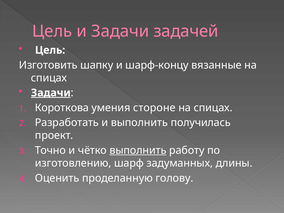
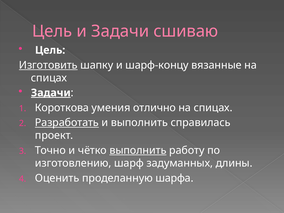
задачей: задачей -> сшиваю (186, 31)
Изготовить underline: none -> present (48, 65)
стороне: стороне -> отлично (154, 108)
Разработать underline: none -> present (67, 123)
получилась: получилась -> справилась (201, 123)
голову: голову -> шарфа (174, 178)
